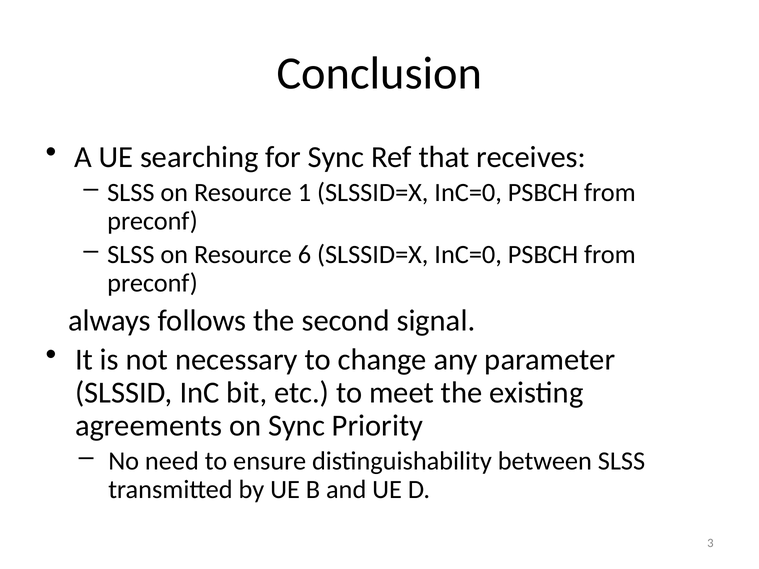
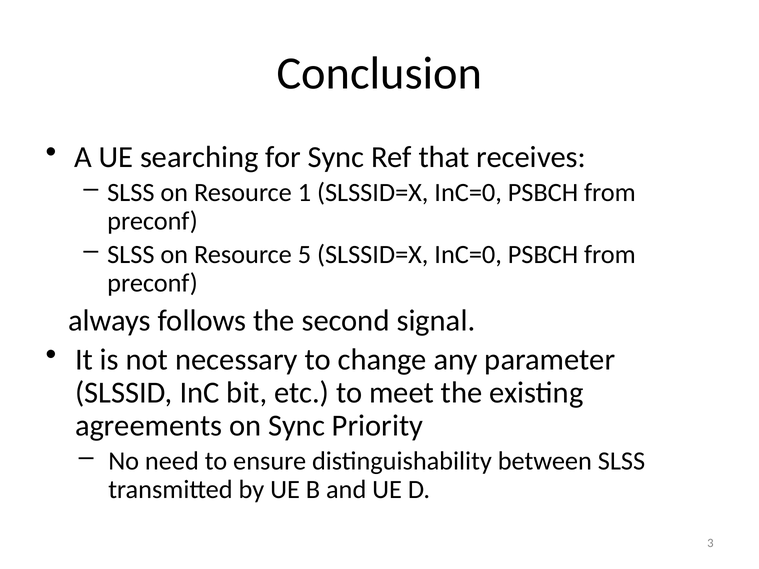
6: 6 -> 5 (304, 255)
